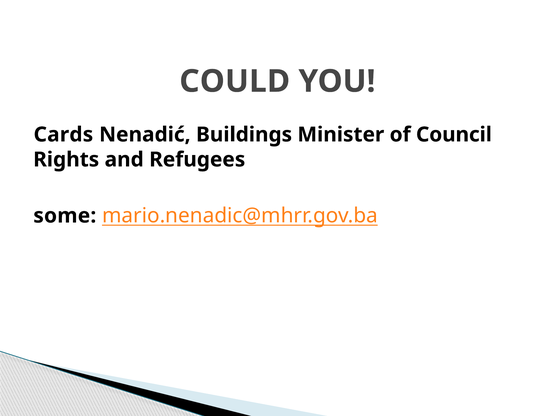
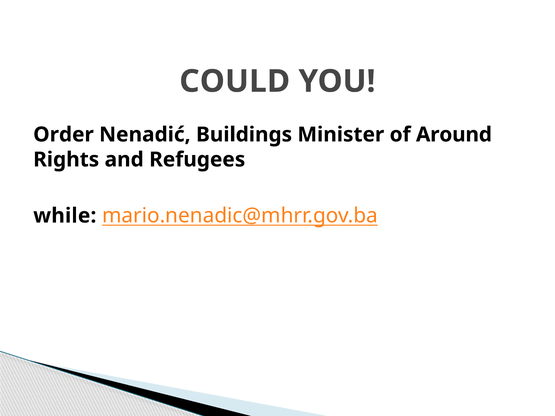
Cards: Cards -> Order (64, 135)
Council: Council -> Around (454, 135)
some: some -> while (65, 216)
